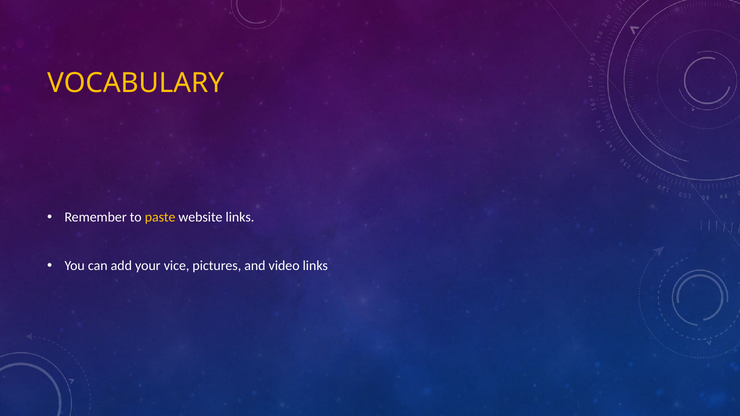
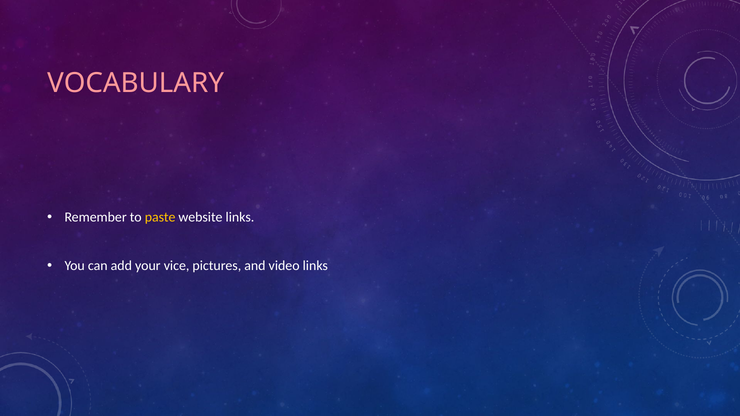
VOCABULARY colour: yellow -> pink (136, 83)
